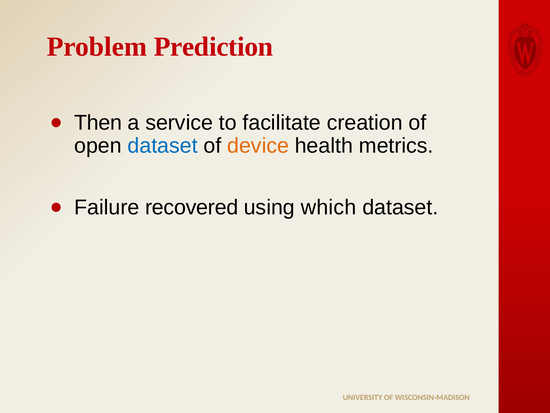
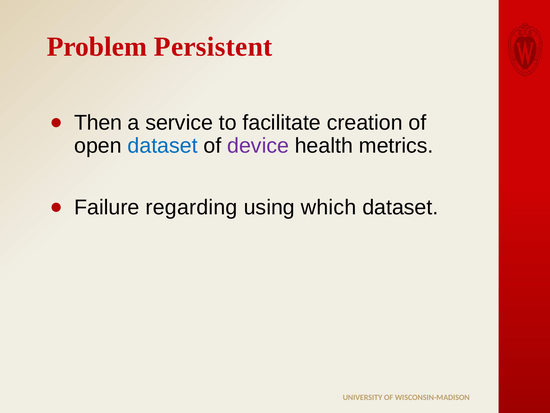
Prediction: Prediction -> Persistent (213, 47)
device colour: orange -> purple (258, 146)
recovered: recovered -> regarding (191, 207)
